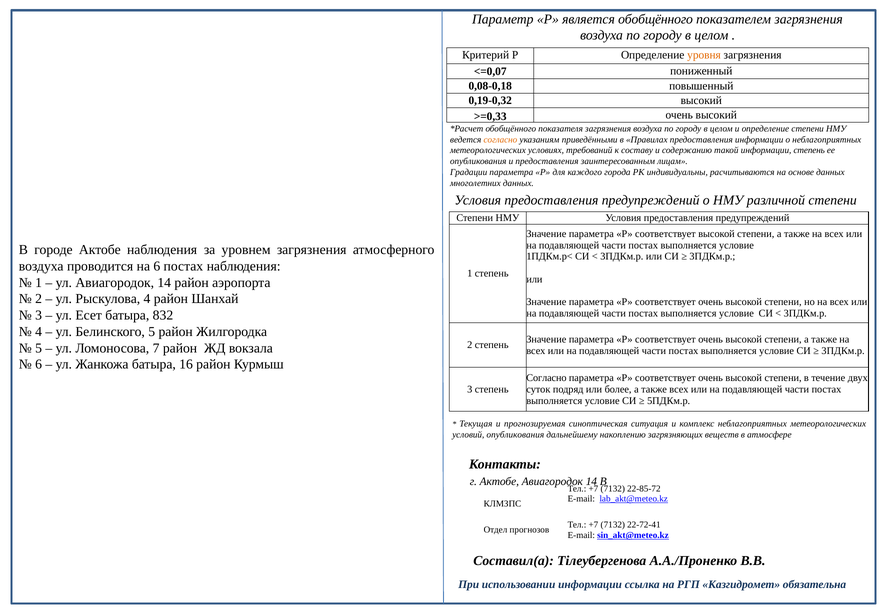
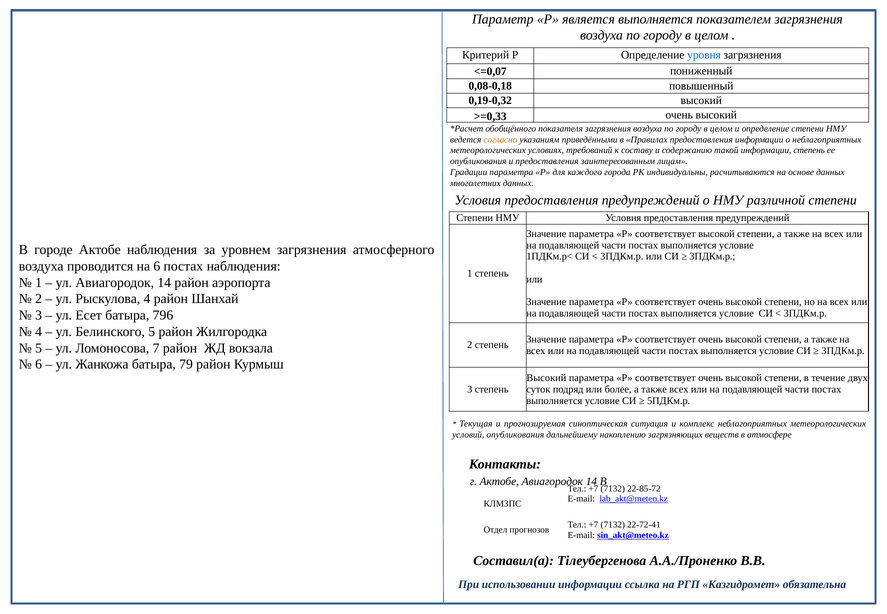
является обобщённого: обобщённого -> выполняется (656, 19)
уровня colour: orange -> blue (704, 55)
832: 832 -> 796 (163, 315)
16: 16 -> 79 (186, 364)
Согласно: Согласно -> Высокий (546, 378)
